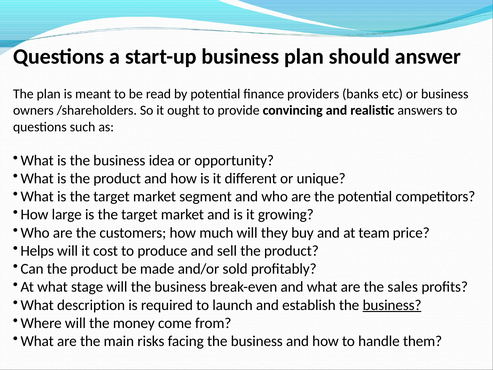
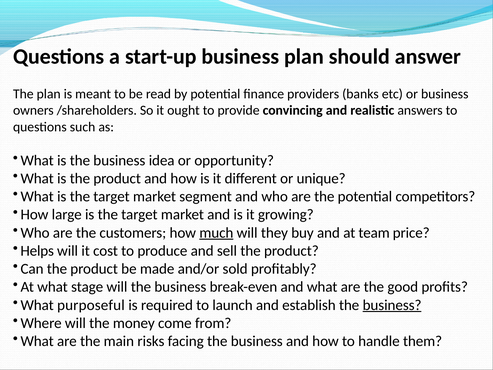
much underline: none -> present (216, 233)
sales: sales -> good (403, 287)
description: description -> purposeful (91, 305)
